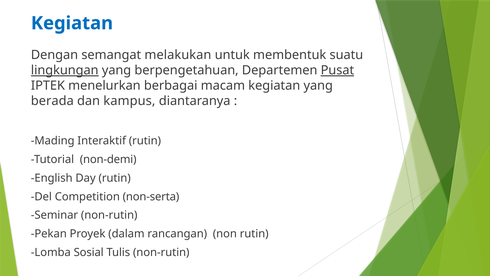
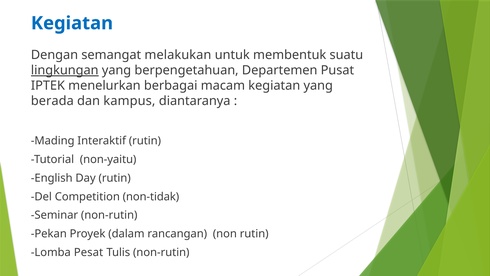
Pusat underline: present -> none (337, 70)
non-demi: non-demi -> non-yaitu (108, 159)
non-serta: non-serta -> non-tidak (151, 196)
Sosial: Sosial -> Pesat (89, 252)
